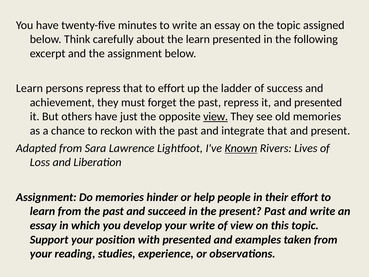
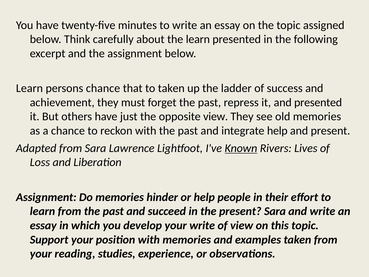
persons repress: repress -> chance (103, 88)
to effort: effort -> taken (171, 88)
view underline: present -> none (216, 116)
integrate that: that -> help (277, 131)
present Past: Past -> Sara (275, 211)
with presented: presented -> memories (187, 239)
